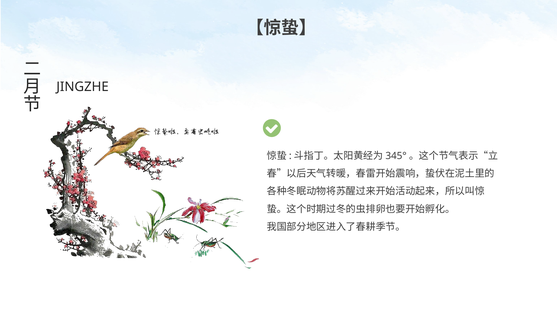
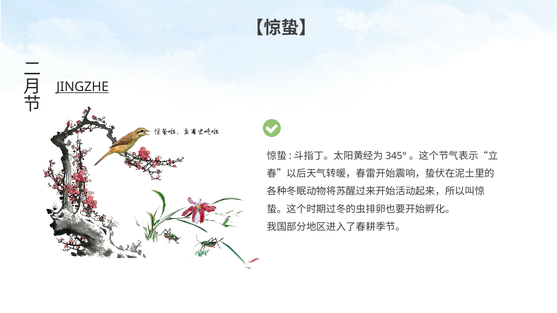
JINGZHE underline: none -> present (83, 87)
